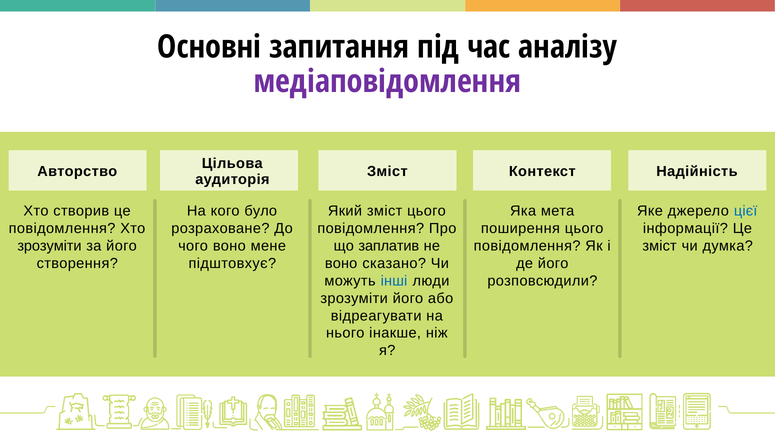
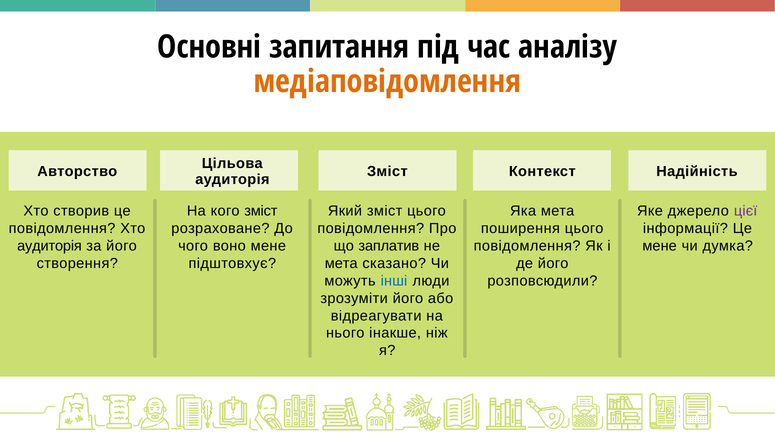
медіаповідомлення colour: purple -> orange (387, 82)
кого було: було -> зміст (261, 211)
цієї colour: blue -> purple (746, 211)
зрозуміти: зрозуміти -> аудиторія (49, 246)
зміст: зміст -> мене (660, 246)
воно: воно -> мета (341, 263)
